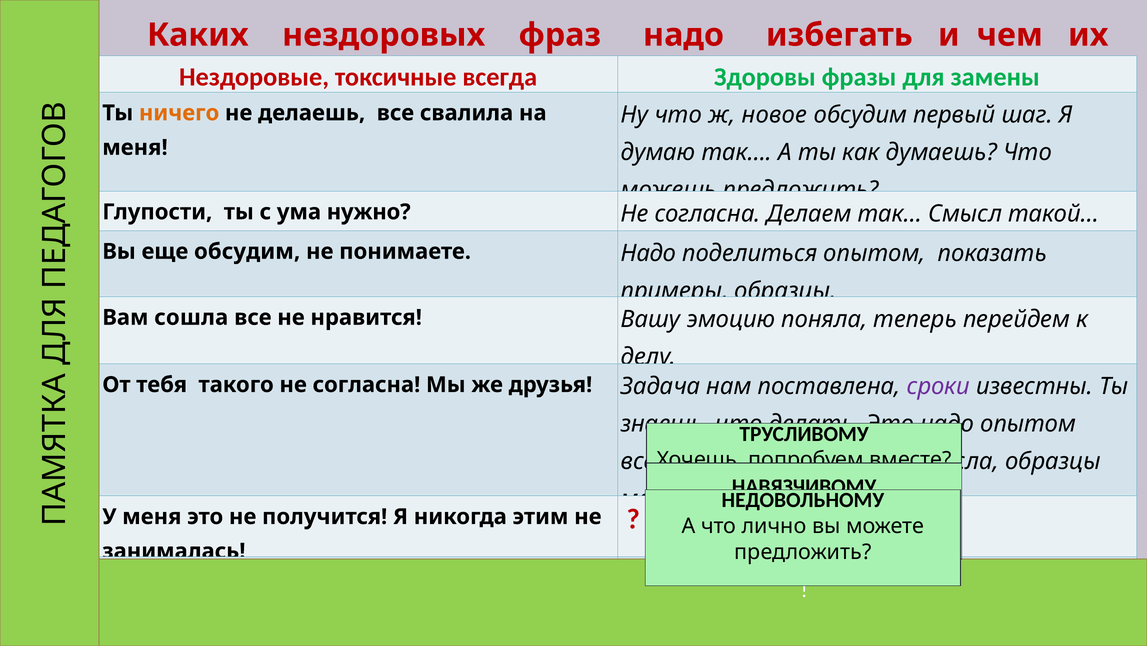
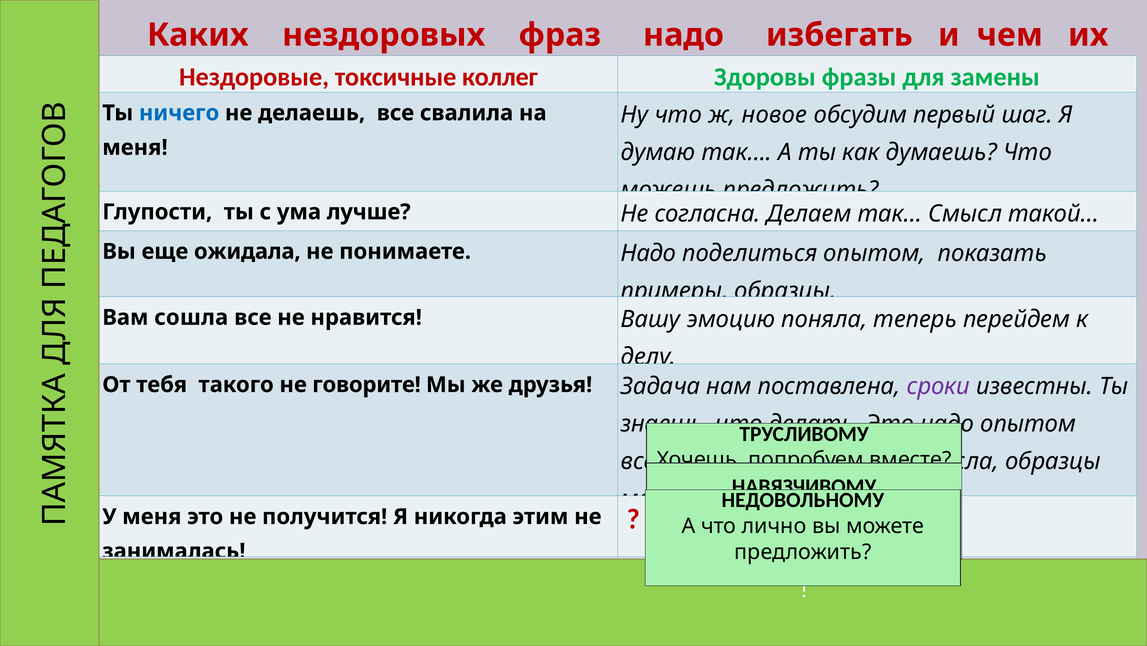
всегда: всегда -> коллег (500, 77)
ничего colour: orange -> blue (179, 113)
ума нужно: нужно -> лучше (369, 212)
еще обсудим: обсудим -> ожидала (247, 251)
такого не согласна: согласна -> говорите (367, 384)
